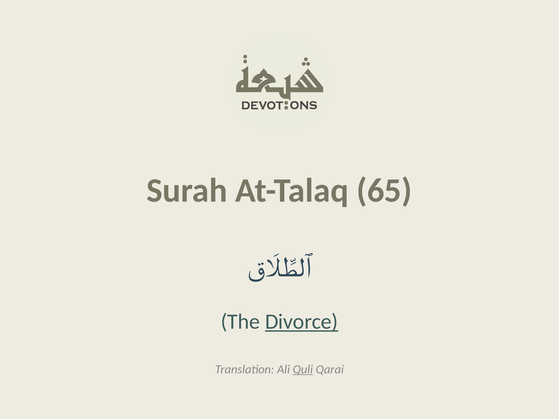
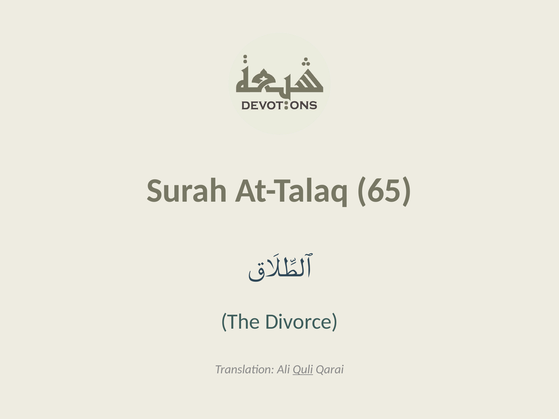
Divorce underline: present -> none (302, 322)
